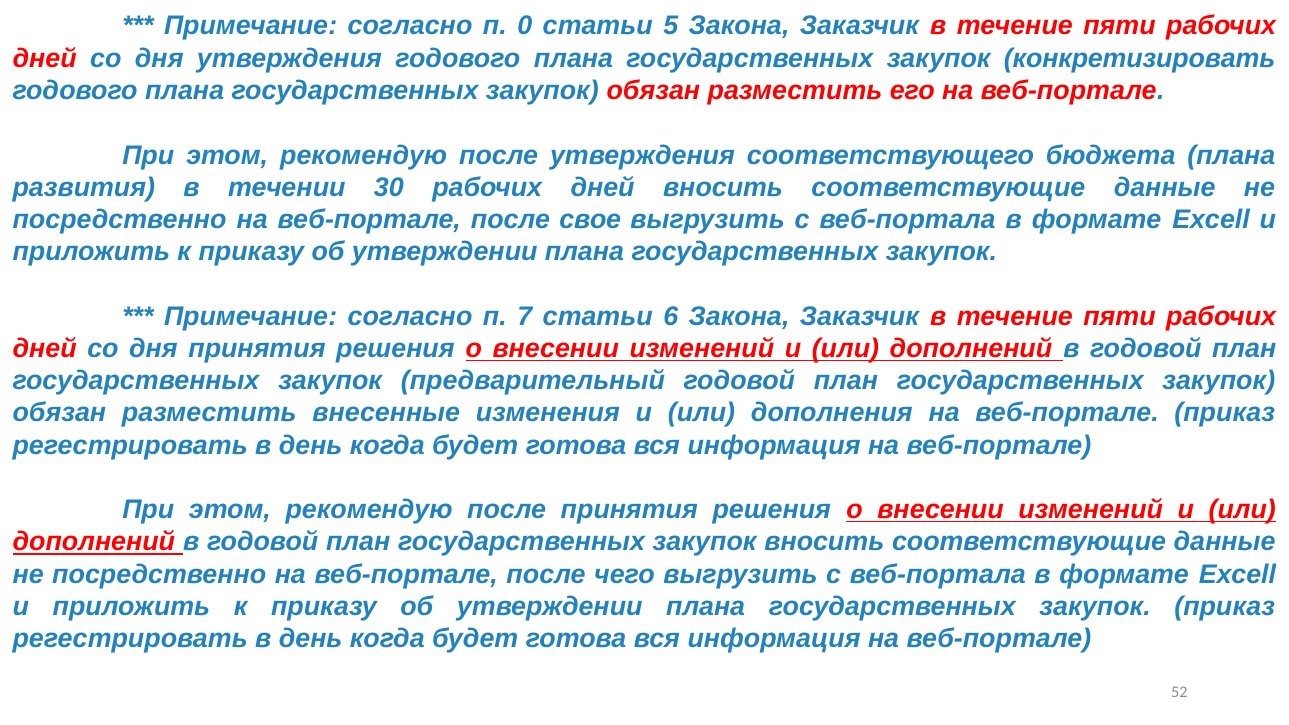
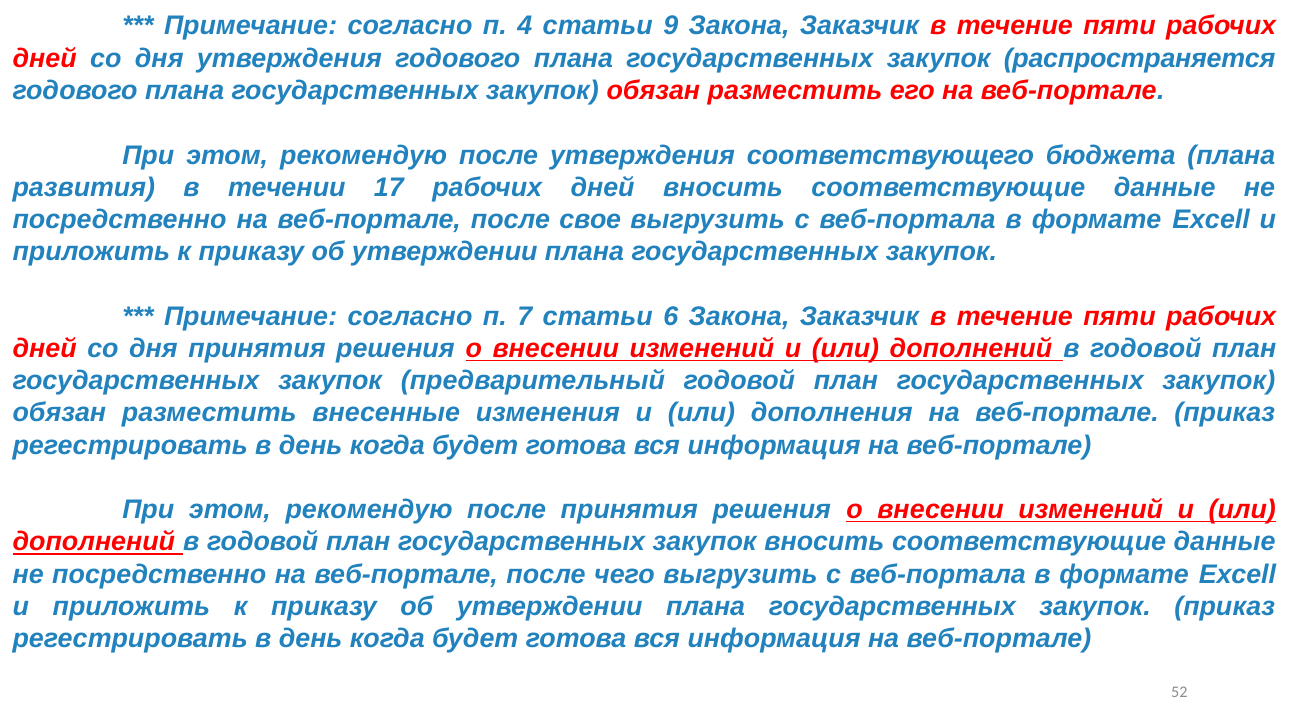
0: 0 -> 4 (525, 26)
5: 5 -> 9 (671, 26)
конкретизировать: конкретизировать -> распространяется (1140, 59)
30: 30 -> 17 (389, 188)
